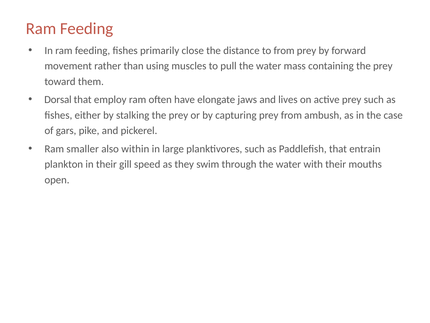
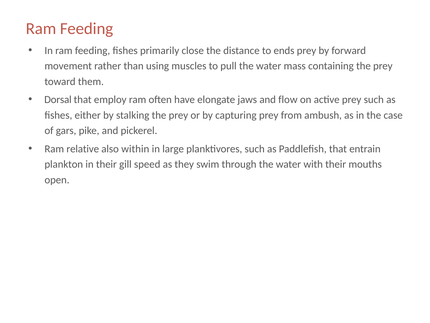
to from: from -> ends (284, 50)
lives: lives -> flow (288, 100)
smaller: smaller -> relative (83, 149)
